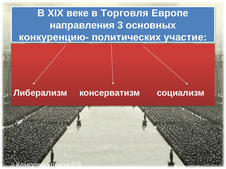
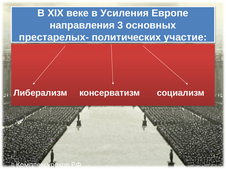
Торговля: Торговля -> Усиления (125, 13)
конкуренцию-: конкуренцию- -> престарелых- (54, 37)
